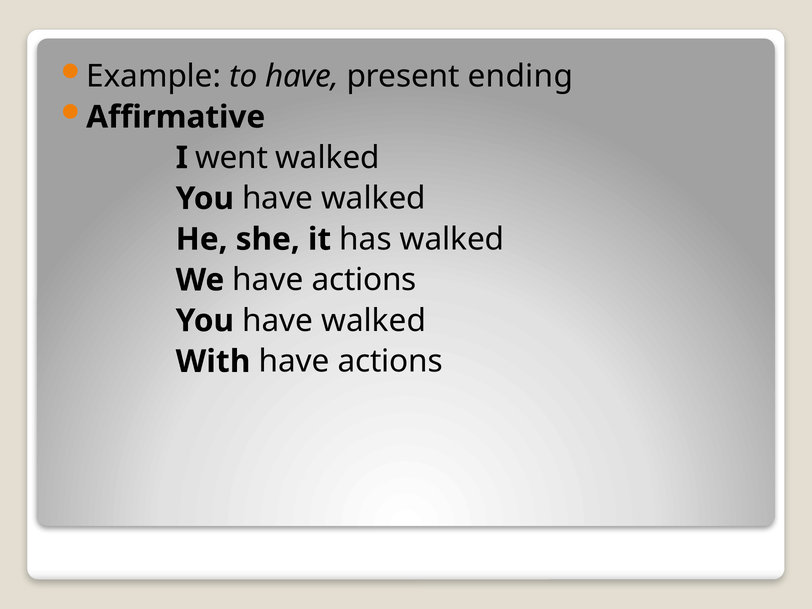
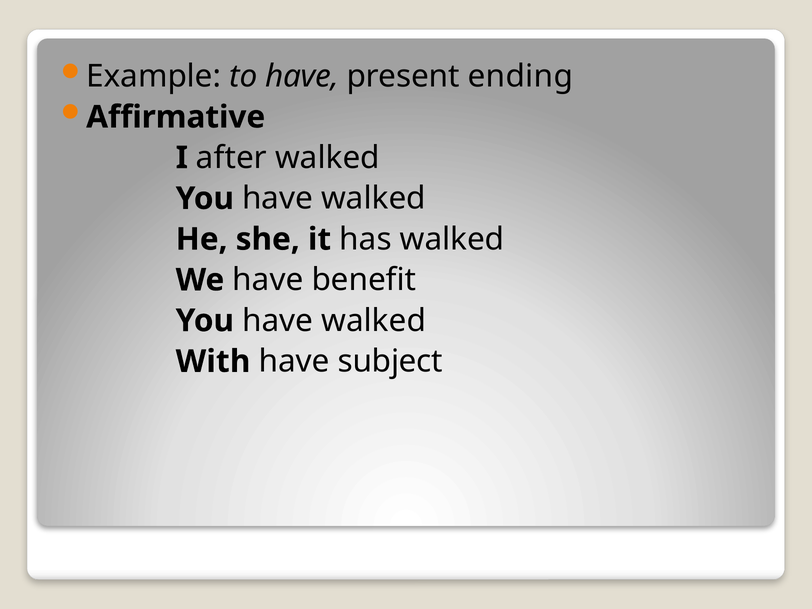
went: went -> after (231, 158)
We have actions: actions -> benefit (364, 280)
actions: actions -> subject (390, 361)
